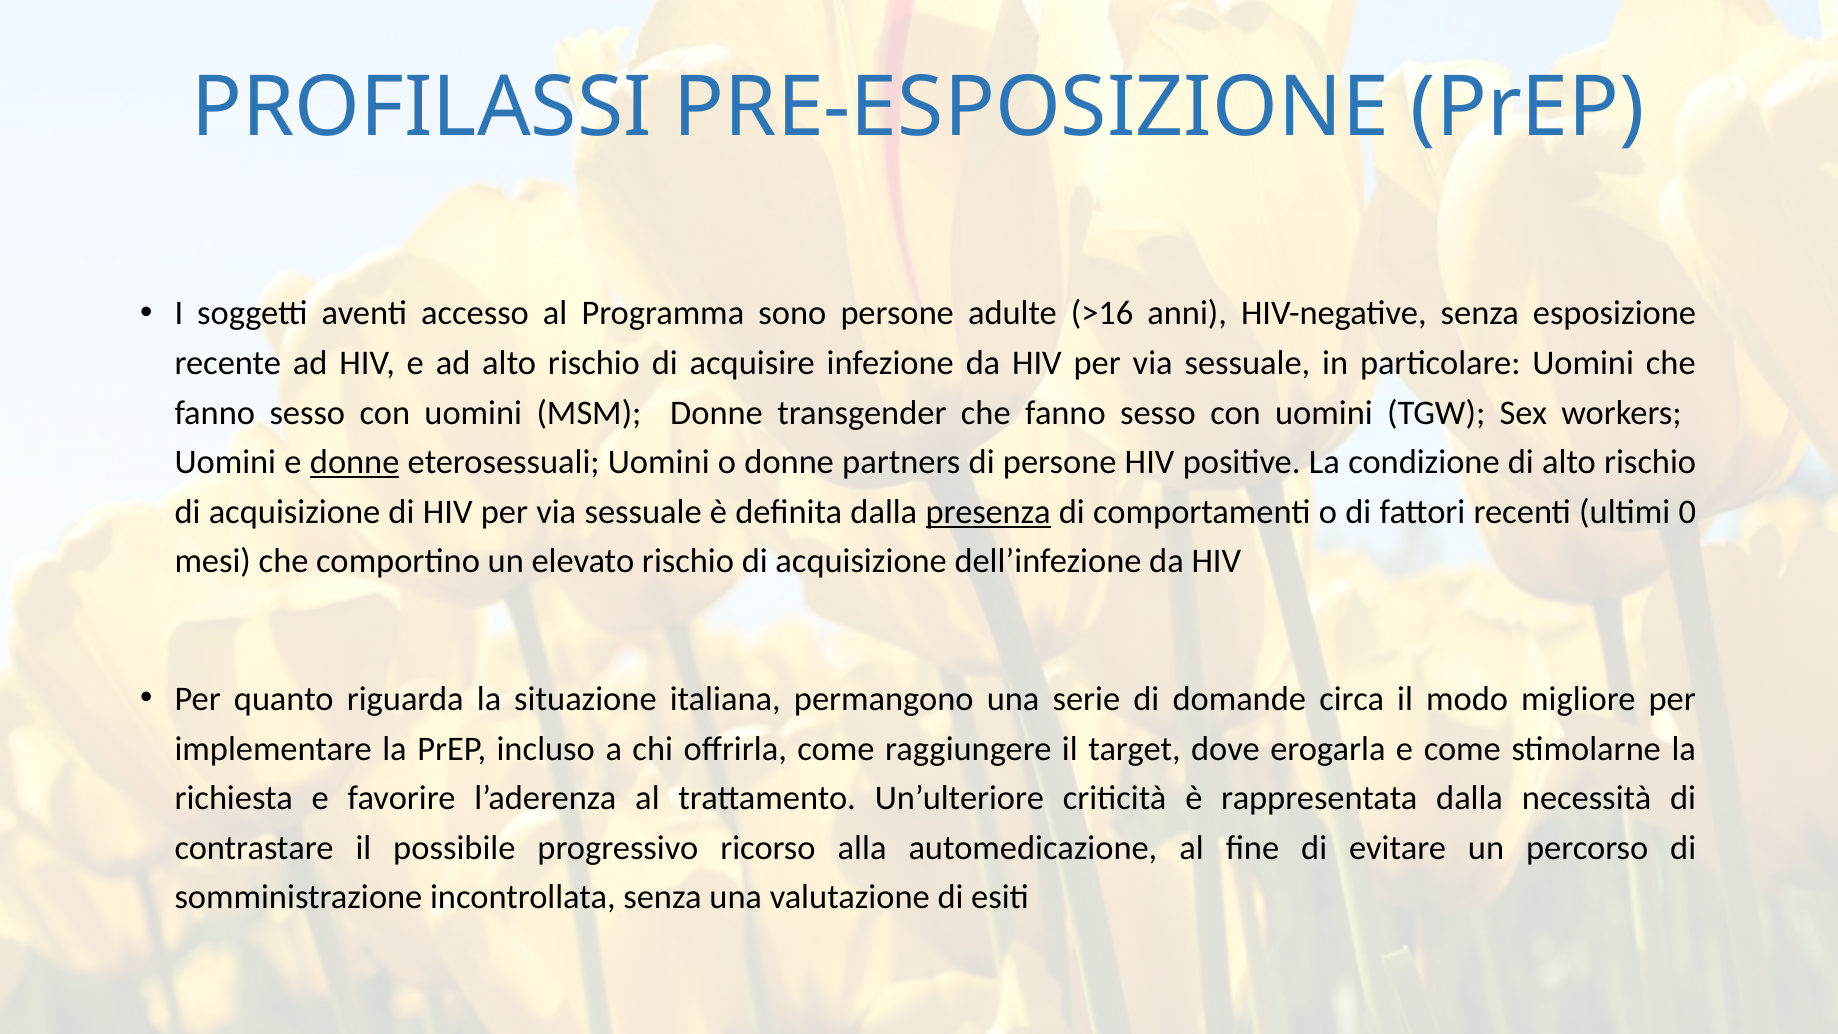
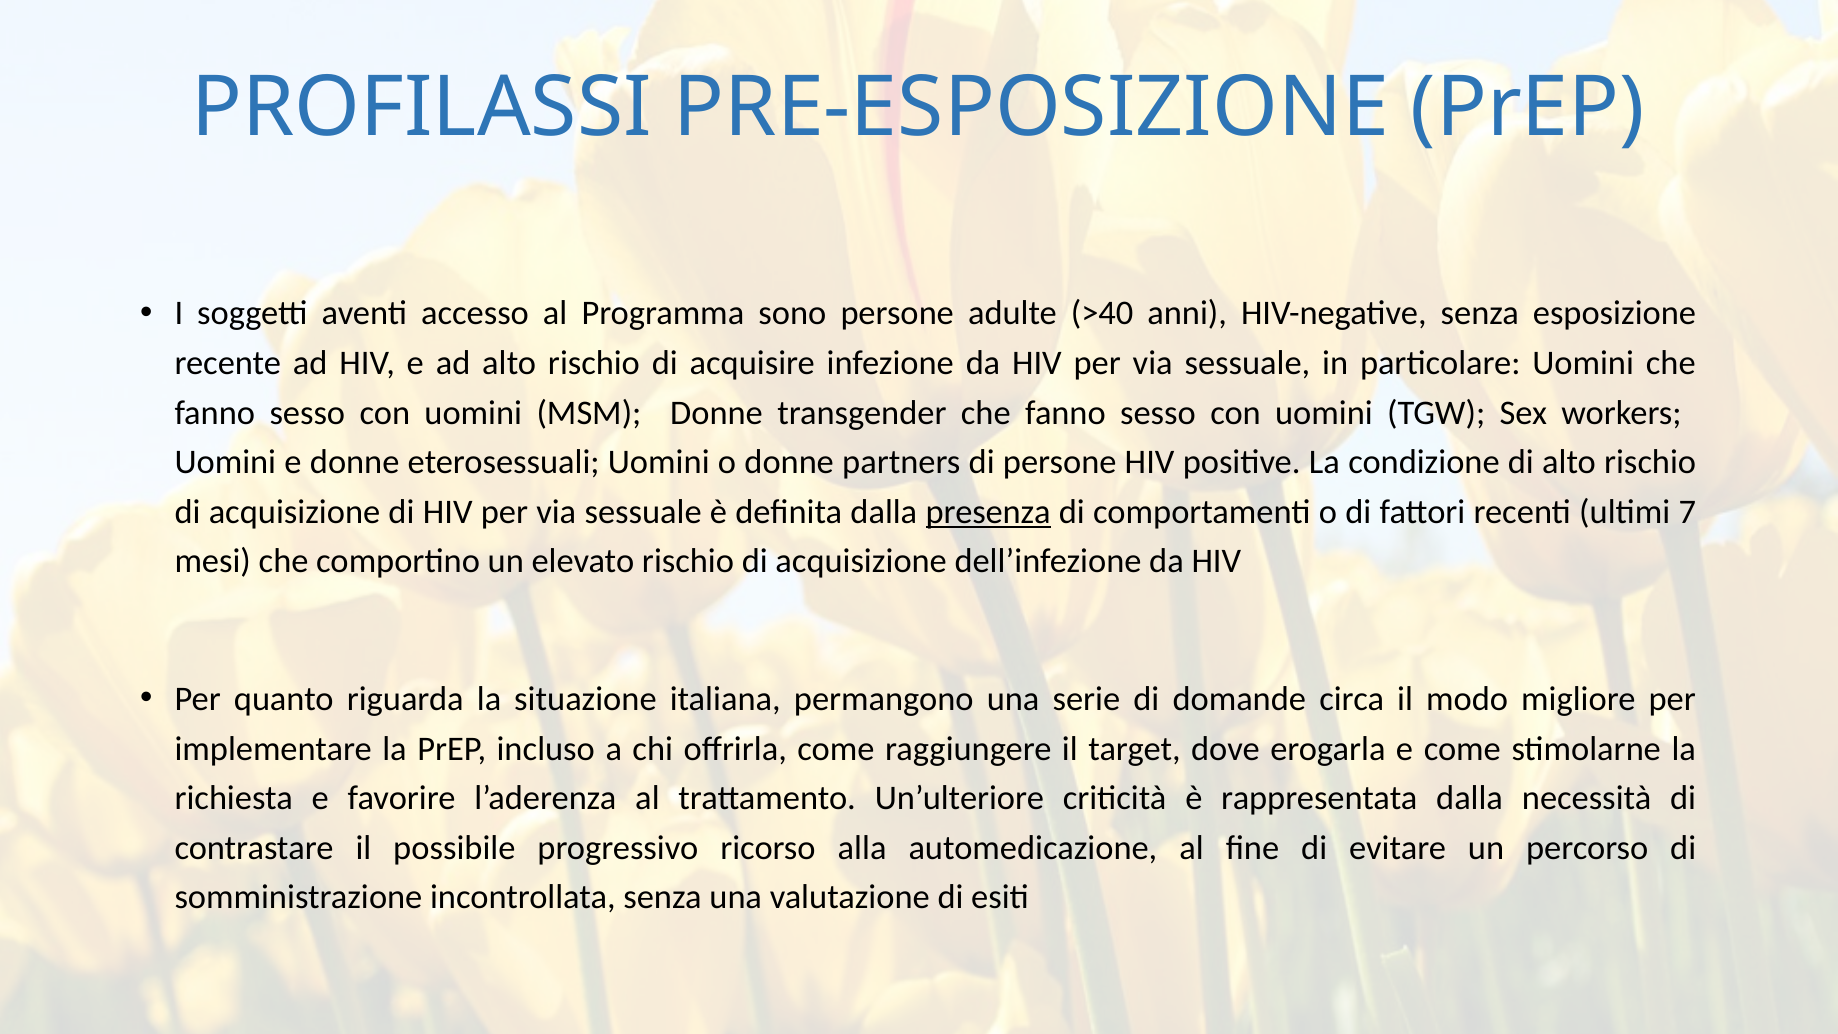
>16: >16 -> >40 (1102, 313)
donne underline: present -> none (355, 462)
0: 0 -> 7 (1687, 512)
